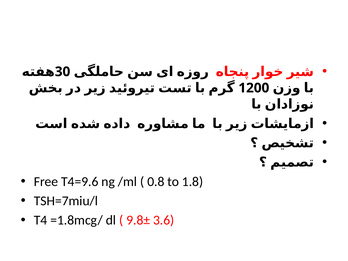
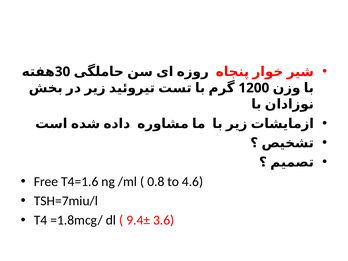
T4=9.6: T4=9.6 -> T4=1.6 (80, 182)
1.8: 1.8 -> 4.6 (193, 182)
9.8±: 9.8± -> 9.4± (138, 220)
